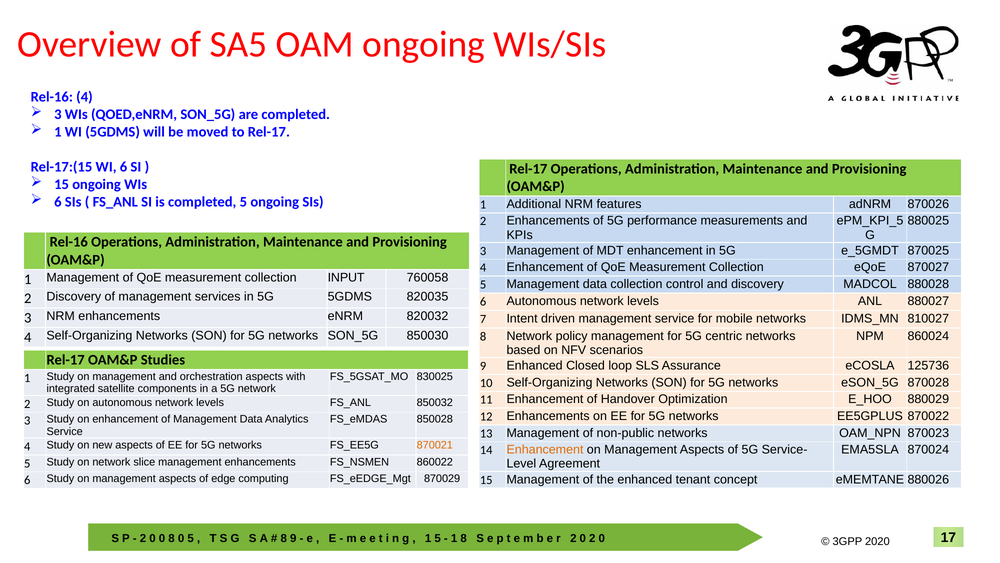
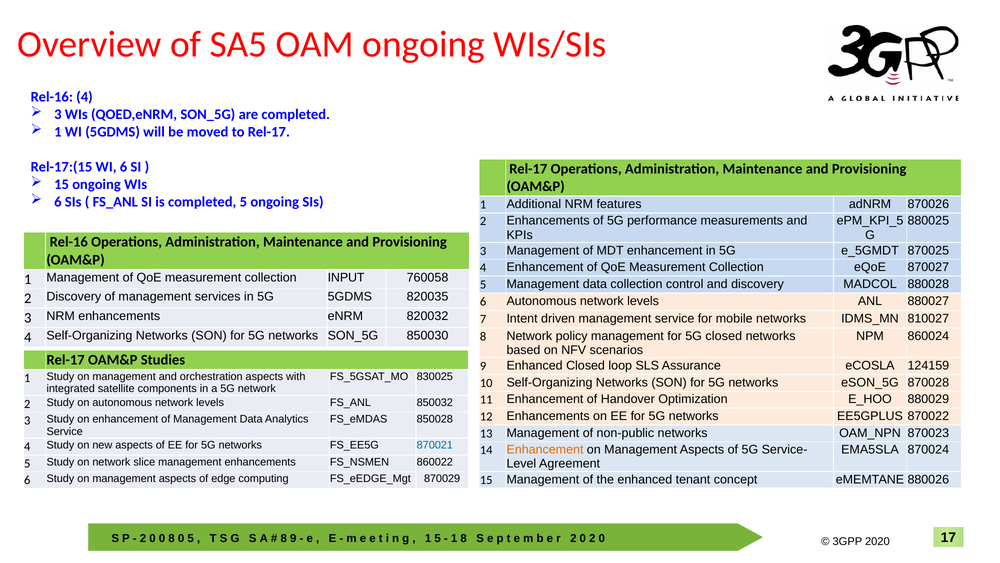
5G centric: centric -> closed (724, 336)
125736: 125736 -> 124159 (928, 365)
870021 colour: orange -> blue (435, 445)
